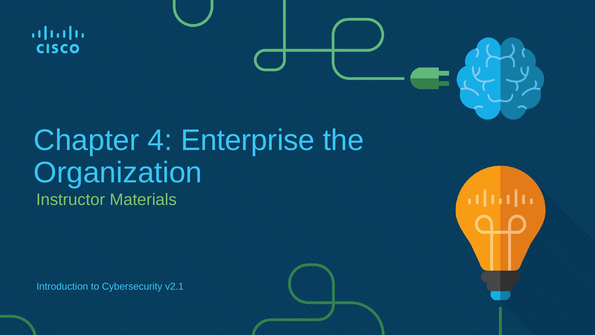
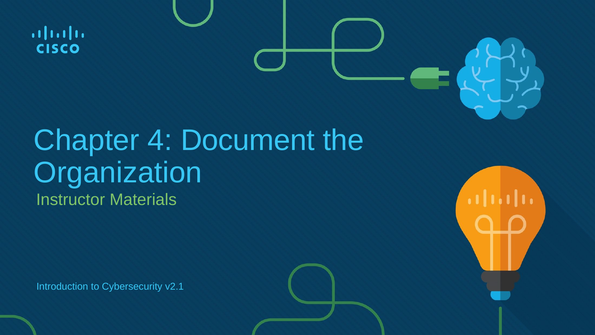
Enterprise: Enterprise -> Document (248, 140)
